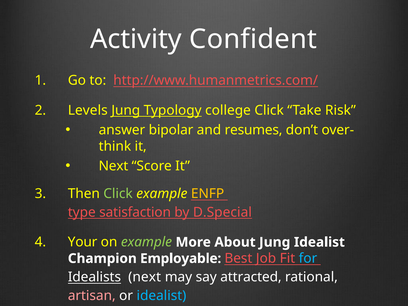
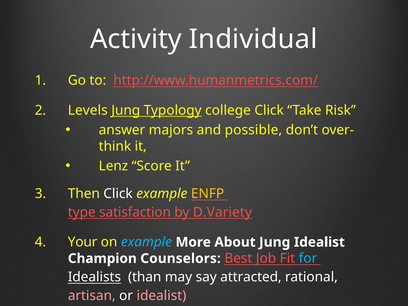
Confident: Confident -> Individual (253, 39)
bipolar: bipolar -> majors (171, 130)
resumes: resumes -> possible (253, 130)
Next: Next -> Lenz (113, 166)
Click colour: light green -> white (118, 194)
D.Special: D.Special -> D.Variety (222, 212)
example colour: light green -> light blue (146, 242)
Employable: Employable -> Counselors (181, 258)
Idealists next: next -> than (145, 277)
idealist colour: light blue -> pink (161, 296)
